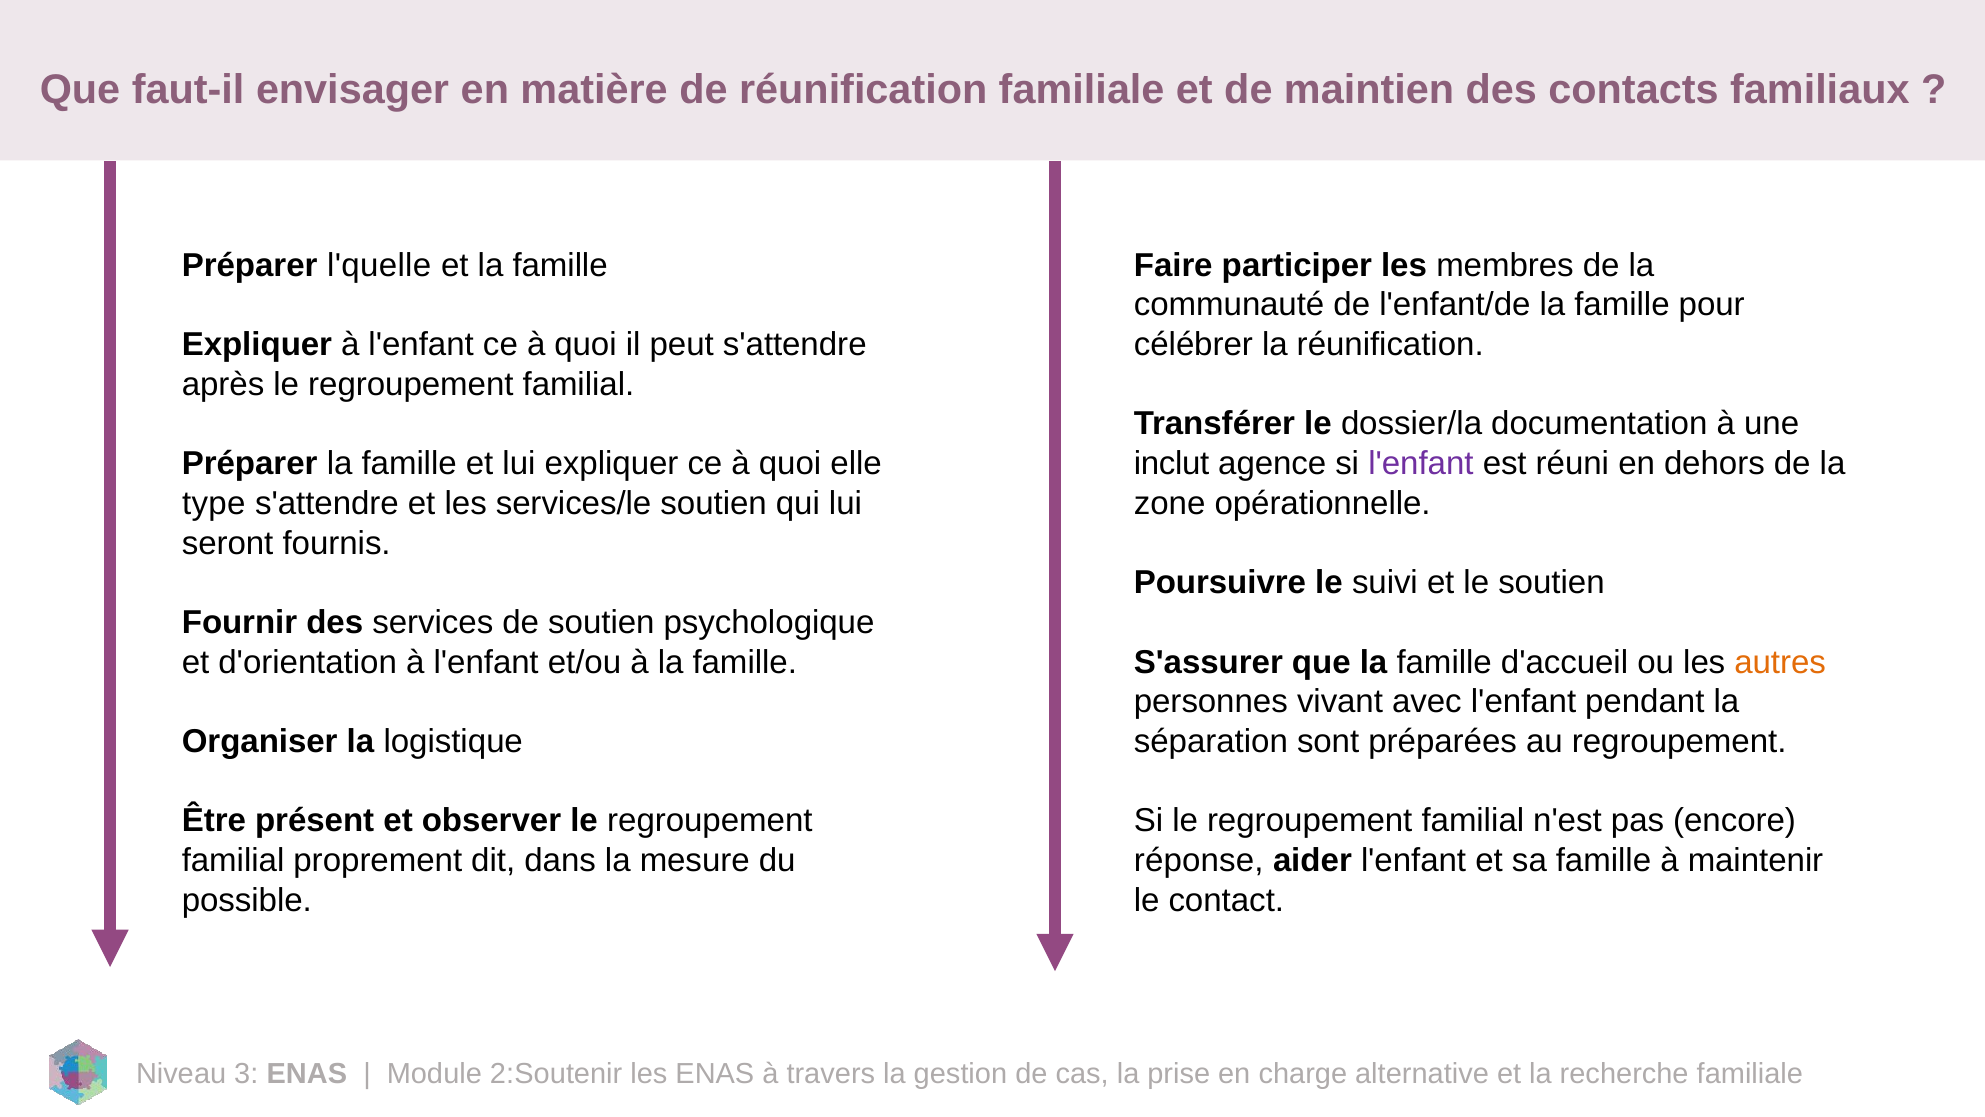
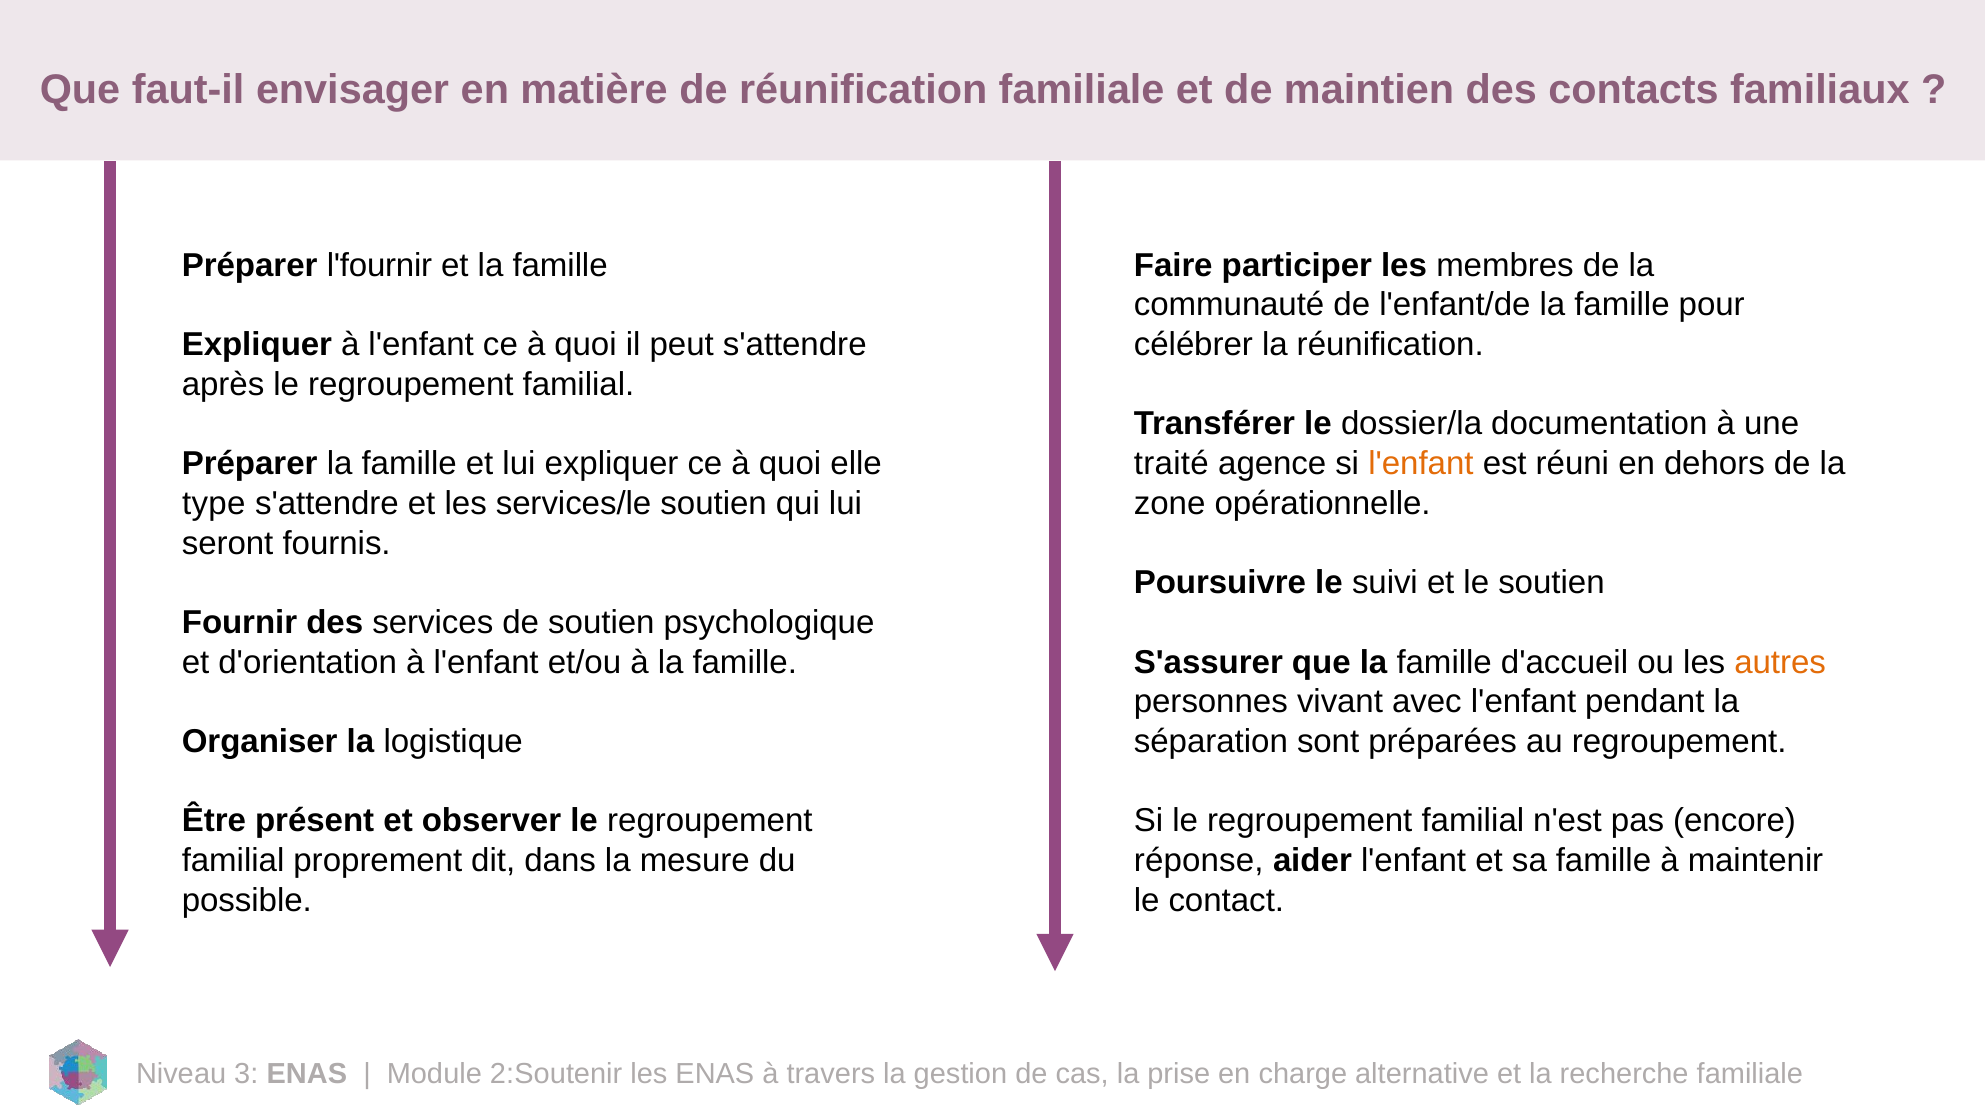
l'quelle: l'quelle -> l'fournir (379, 265)
inclut: inclut -> traité (1171, 464)
l'enfant colour: purple -> orange (1421, 464)
